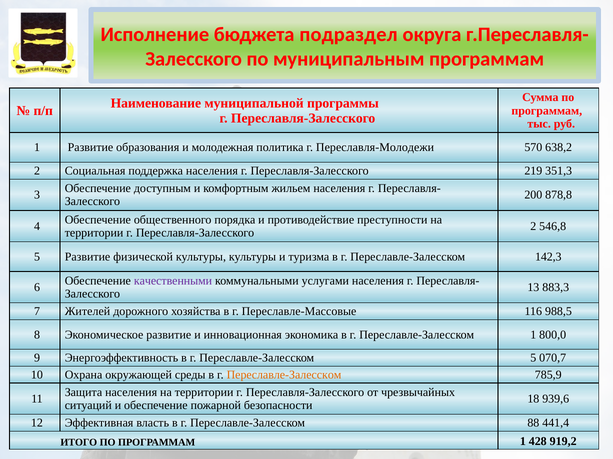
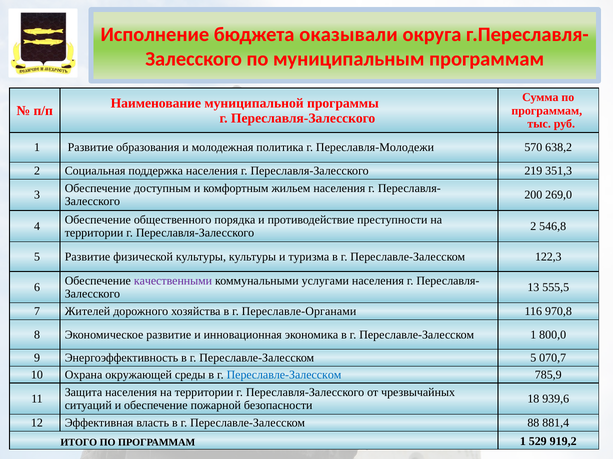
подраздел: подраздел -> оказывали (348, 35)
878,8: 878,8 -> 269,0 (559, 195)
142,3: 142,3 -> 122,3 (548, 257)
883,3: 883,3 -> 555,5 (556, 288)
Переславле-Массовые: Переславле-Массовые -> Переславле-Органами (299, 312)
988,5: 988,5 -> 970,8 (558, 312)
Переславле-Залесском colour: orange -> blue (284, 375)
441,4: 441,4 -> 881,4 (556, 424)
428: 428 -> 529 (538, 442)
